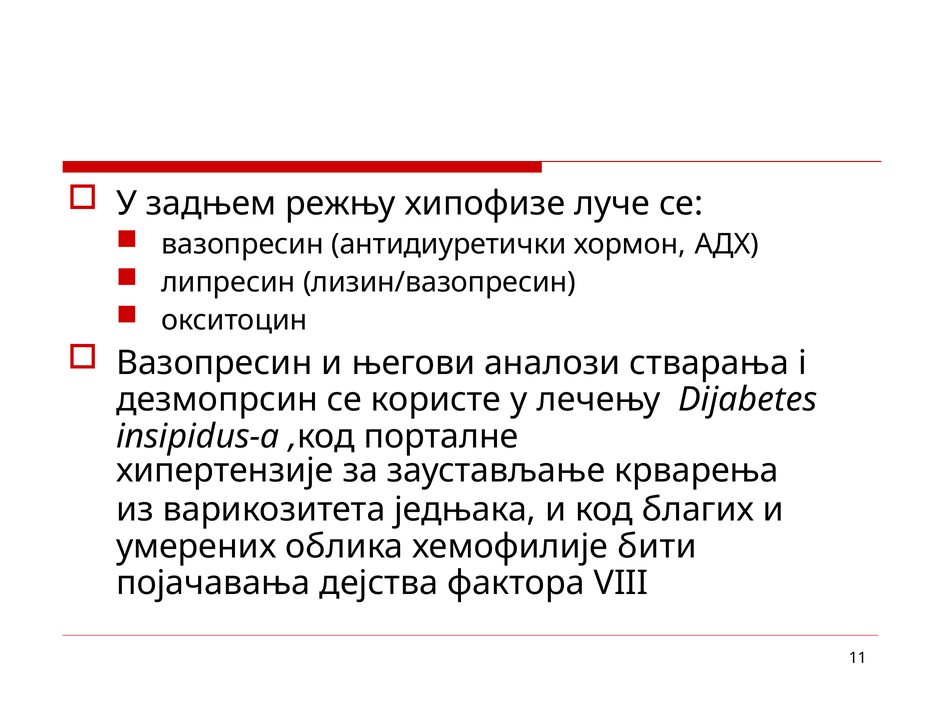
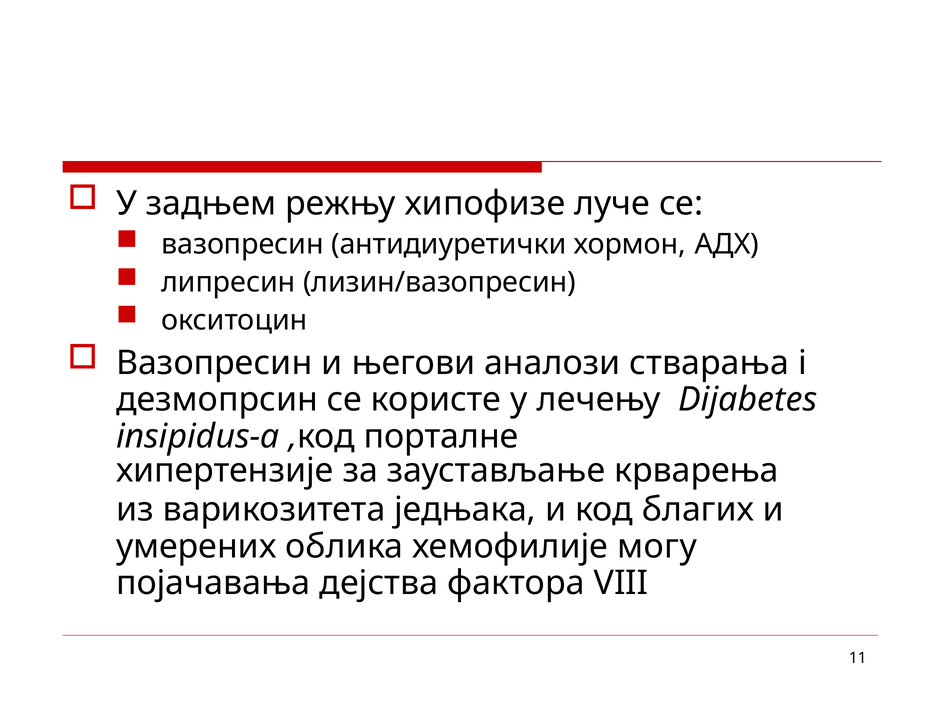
бити: бити -> могу (657, 546)
